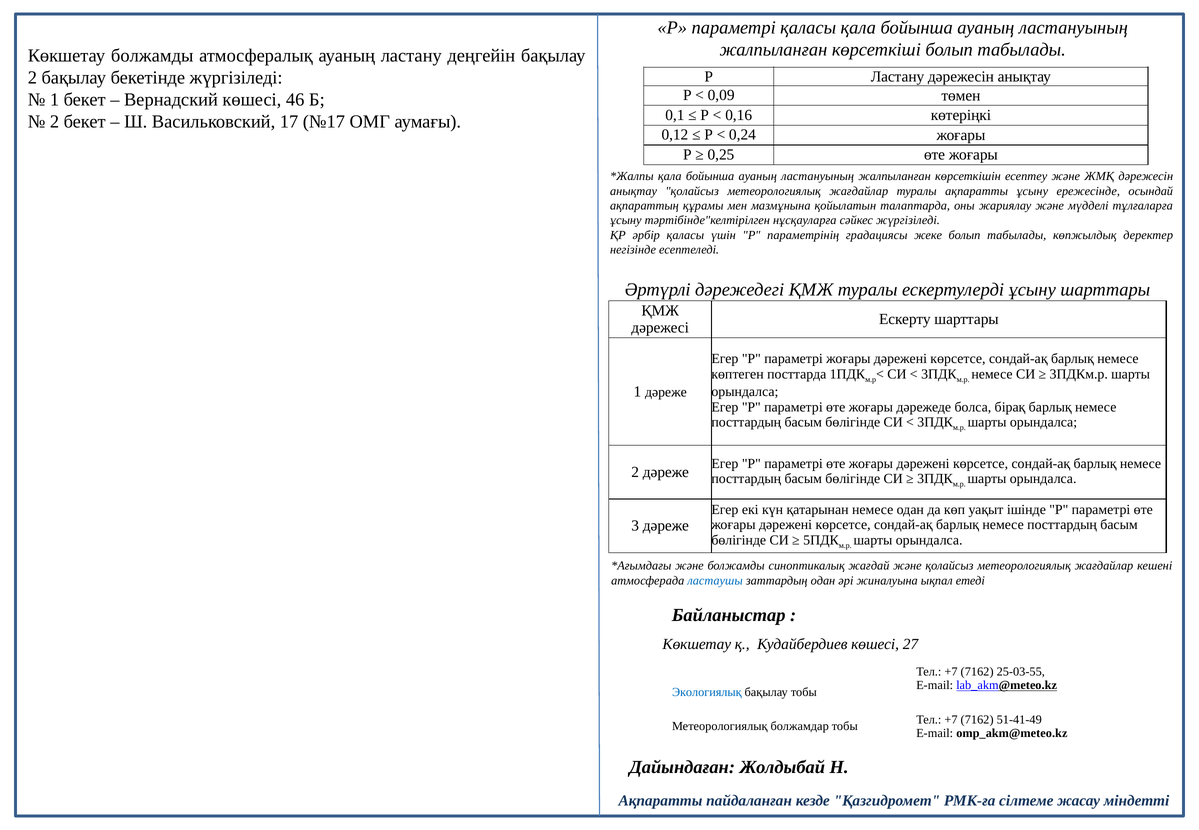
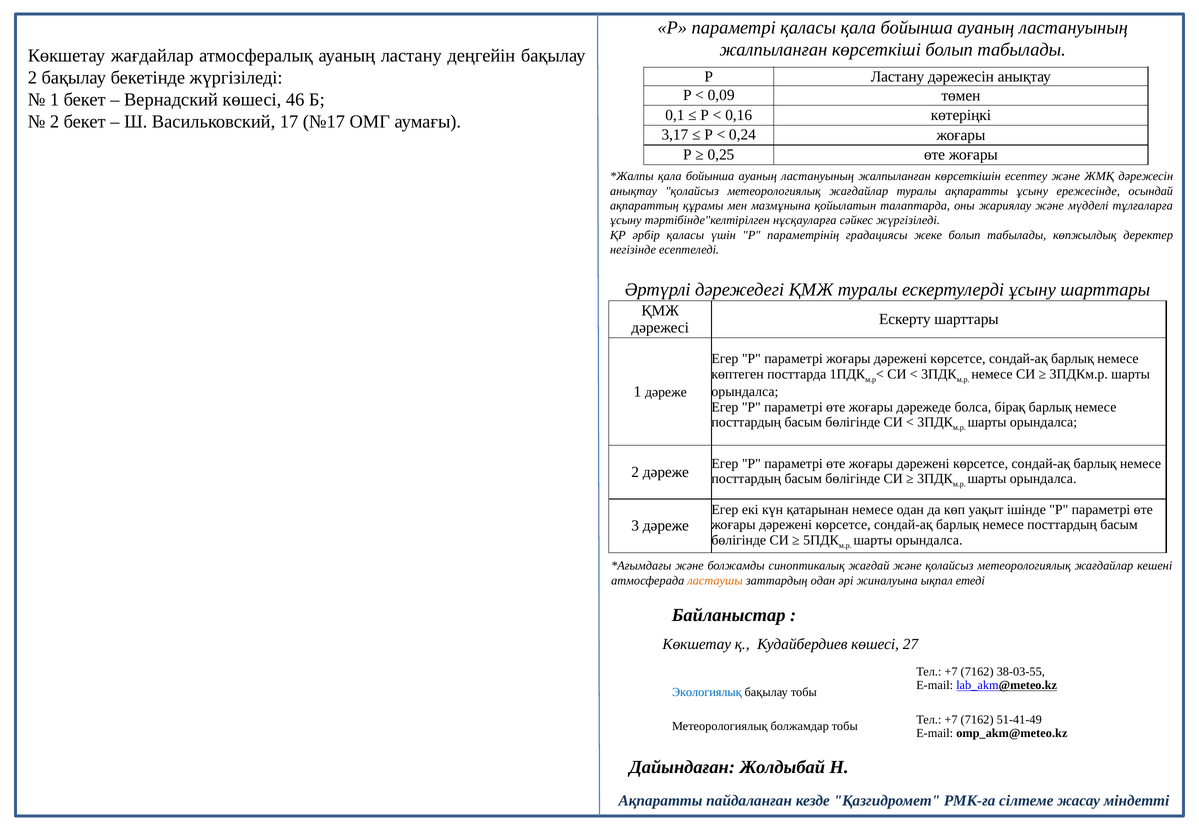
Көкшетау болжамды: болжамды -> жағдайлар (152, 55)
0,12: 0,12 -> 3,17 (675, 135)
ластаушы colour: blue -> orange (715, 581)
25-03-55: 25-03-55 -> 38-03-55 (1021, 672)
